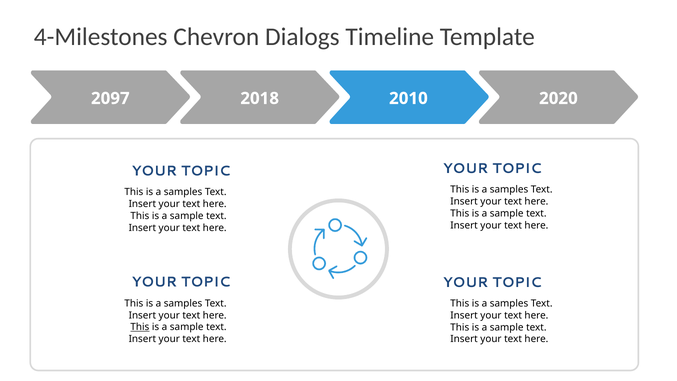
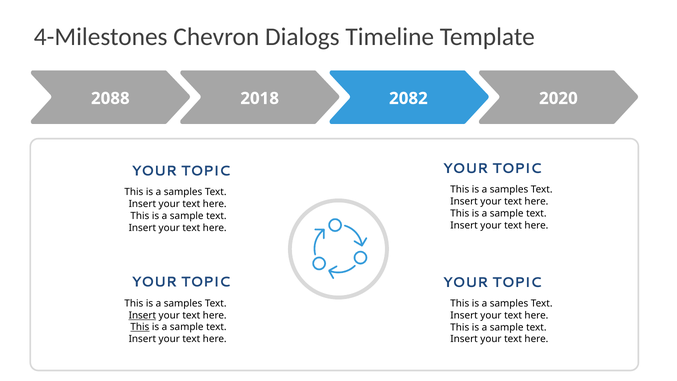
2097: 2097 -> 2088 (110, 98)
2010: 2010 -> 2082 (408, 98)
Insert underline: none -> present (142, 315)
